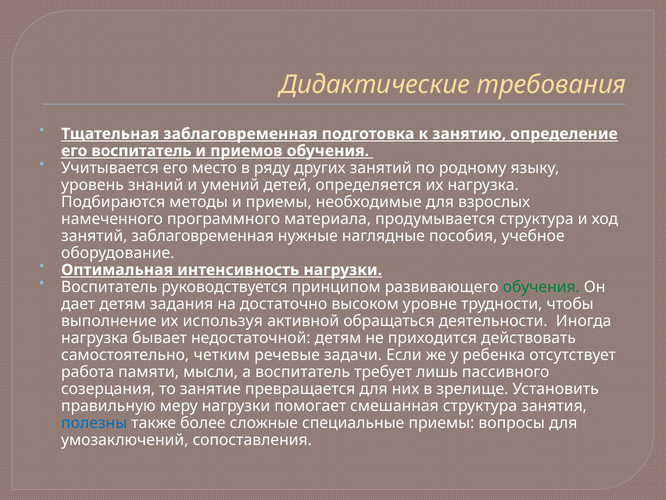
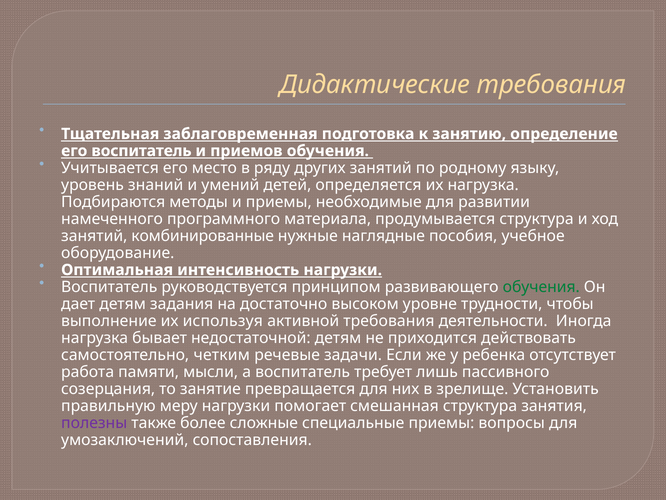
взрослых: взрослых -> развитии (494, 202)
занятий заблаговременная: заблаговременная -> комбинированные (203, 236)
активной обращаться: обращаться -> требования (389, 321)
полезны colour: blue -> purple (94, 423)
